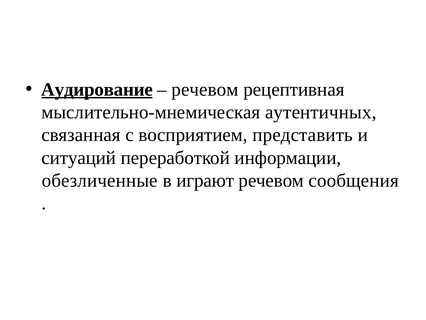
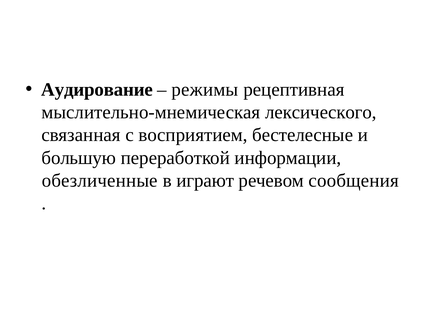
Аудирование underline: present -> none (97, 89)
речевом: речевом -> режимы (205, 89)
аутентичных: аутентичных -> лексического (321, 112)
представить: представить -> бестелесные (303, 135)
ситуаций: ситуаций -> большую (79, 158)
